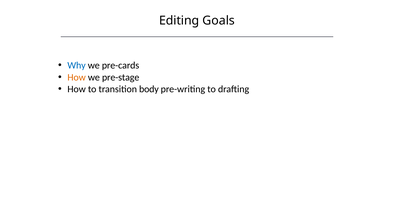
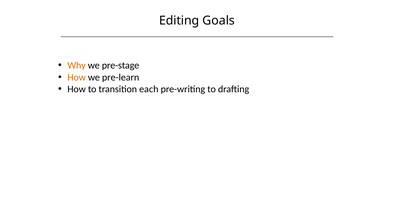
Why colour: blue -> orange (77, 65)
pre-cards: pre-cards -> pre-stage (121, 65)
pre-stage: pre-stage -> pre-learn (121, 77)
body: body -> each (149, 89)
